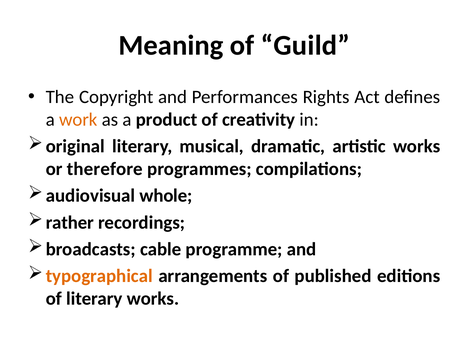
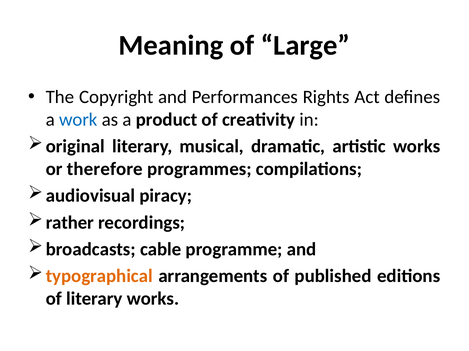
Guild: Guild -> Large (305, 45)
work colour: orange -> blue (78, 120)
whole: whole -> piracy (166, 196)
